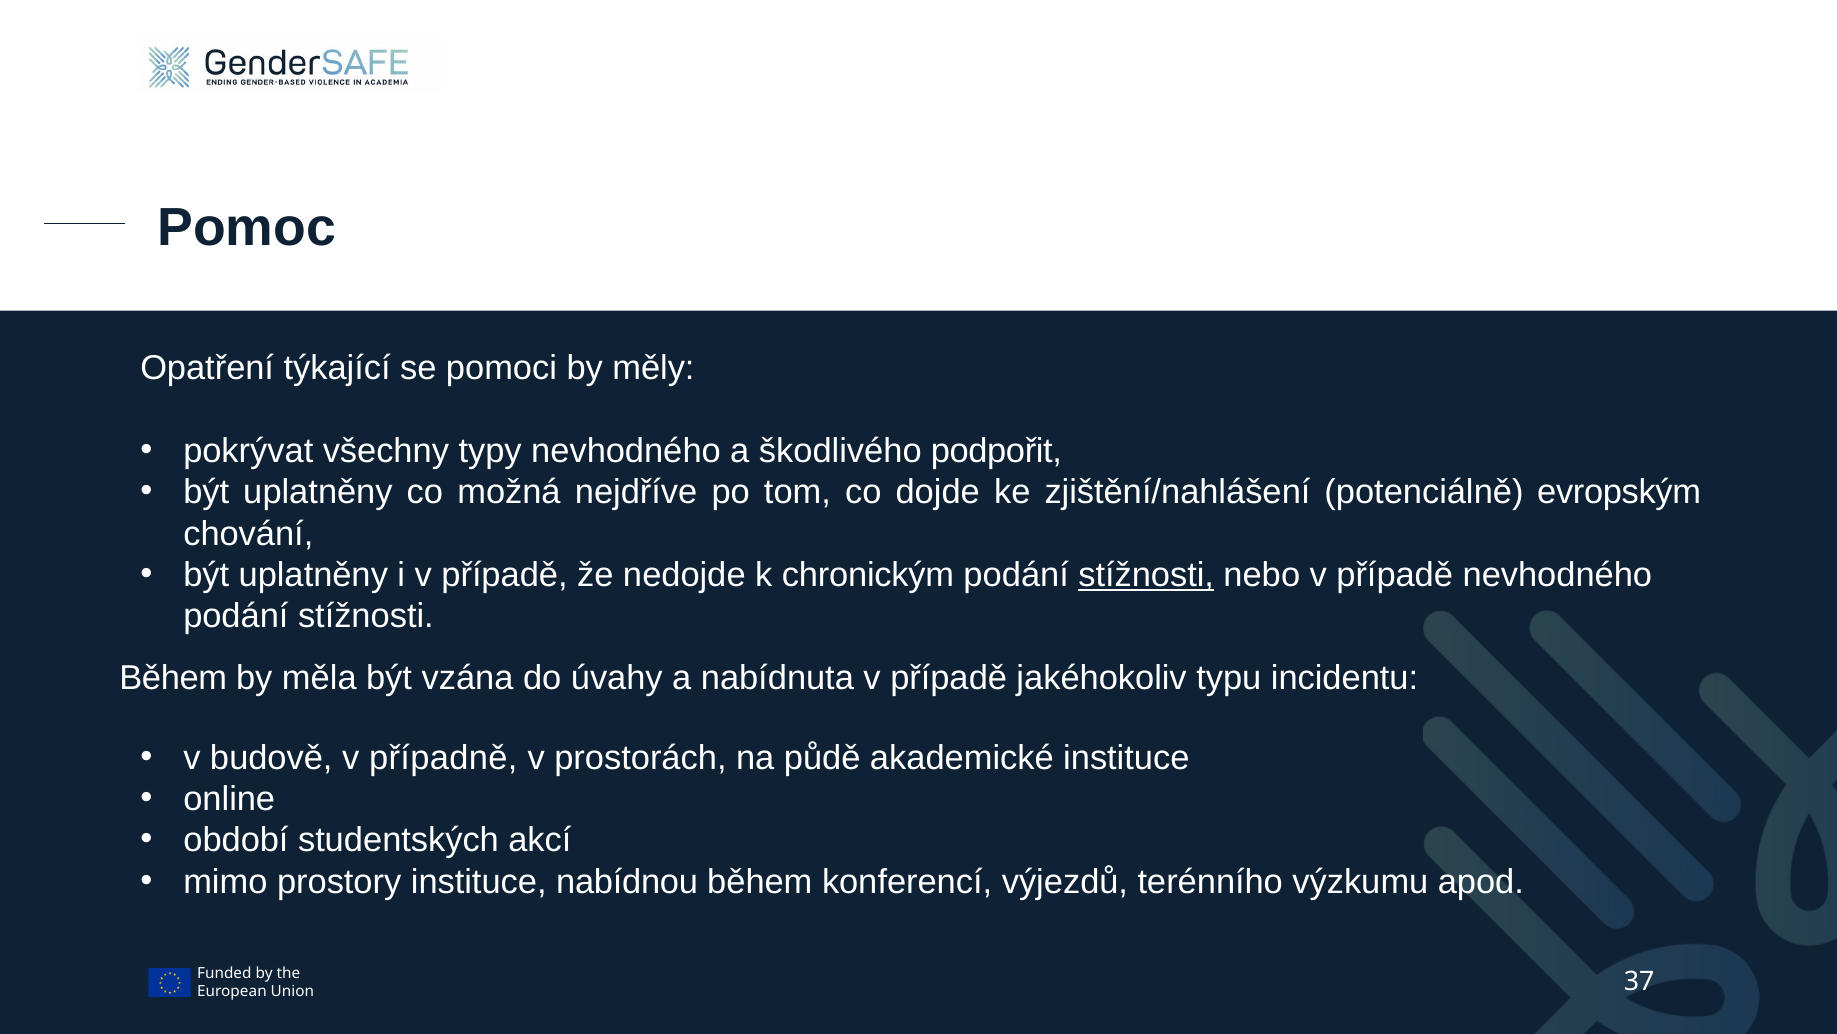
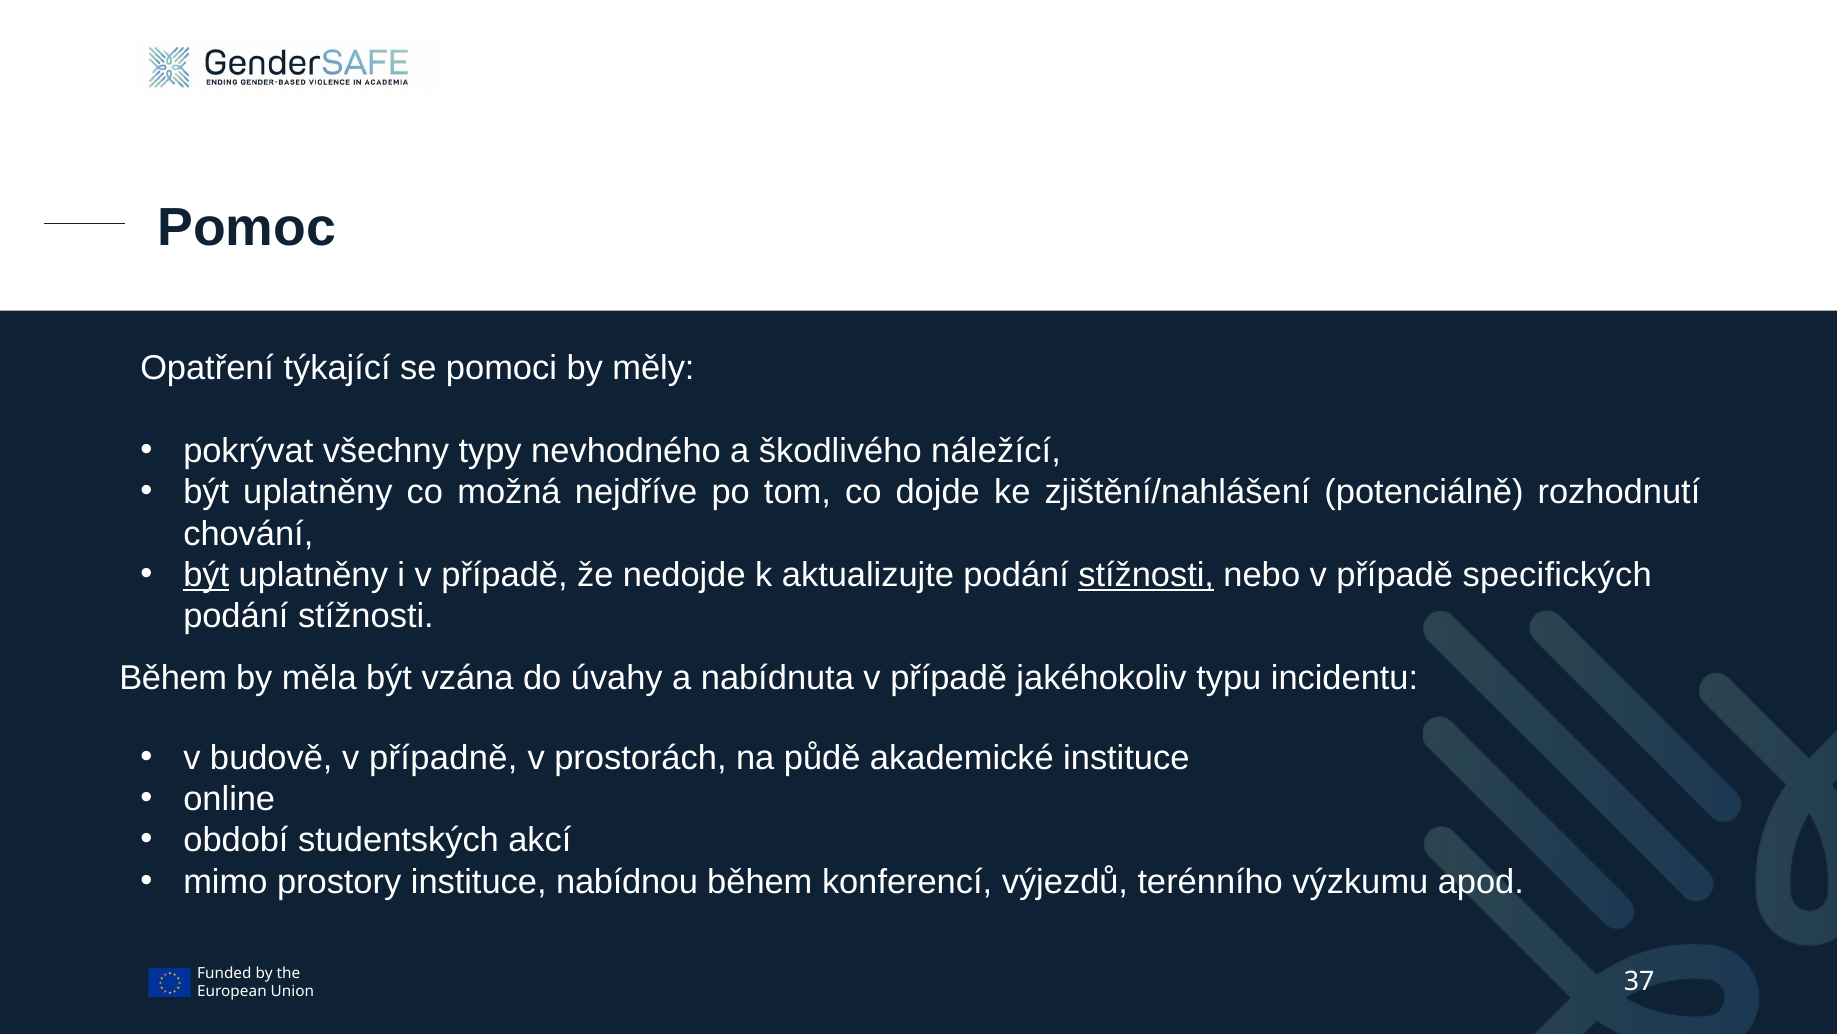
podpořit: podpořit -> náležící (996, 451)
evropským: evropským -> rozhodnutí (1619, 492)
být underline: none -> present (206, 575)
chronickým: chronickým -> aktualizujte (868, 575)
případě nevhodného: nevhodného -> specifických (1557, 575)
